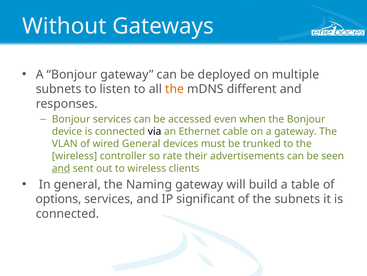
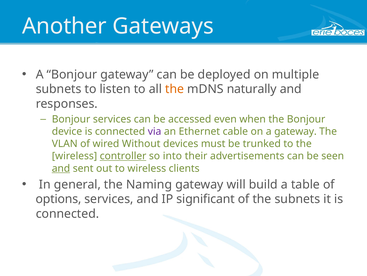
Without: Without -> Another (64, 26)
different: different -> naturally (252, 89)
via colour: black -> purple (155, 131)
wired General: General -> Without (141, 143)
controller underline: none -> present (123, 156)
rate: rate -> into (172, 156)
